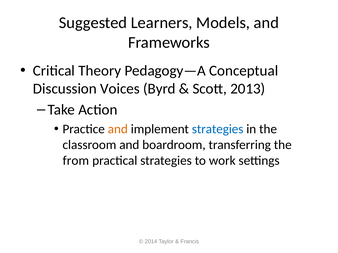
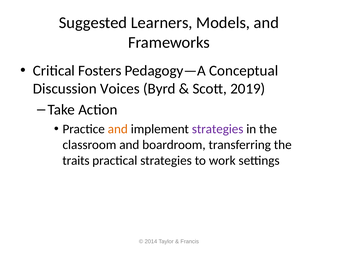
Theory: Theory -> Fosters (100, 71)
2013: 2013 -> 2019 (248, 89)
strategies colour: blue -> purple (218, 129)
from: from -> traits (76, 161)
